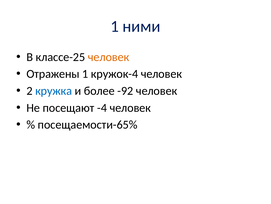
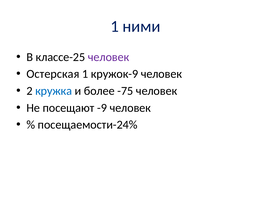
человек colour: orange -> purple (109, 57)
Отражены: Отражены -> Остерская (53, 74)
кружок-4: кружок-4 -> кружок-9 (115, 74)
-92: -92 -> -75 (125, 91)
-4: -4 -> -9 (102, 107)
посещаемости-65%: посещаемости-65% -> посещаемости-24% (88, 124)
